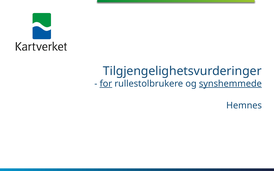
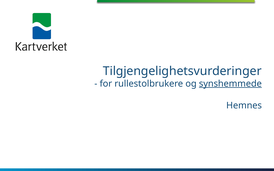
for underline: present -> none (106, 84)
